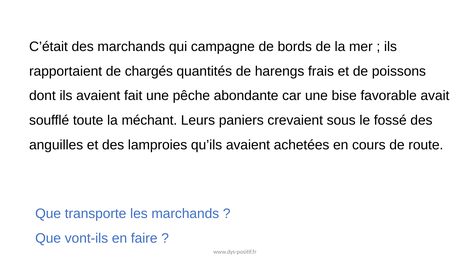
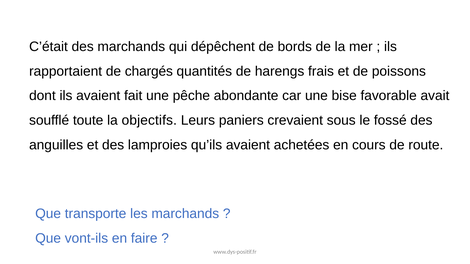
campagne: campagne -> dépêchent (223, 47)
méchant: méchant -> objectifs (149, 121)
